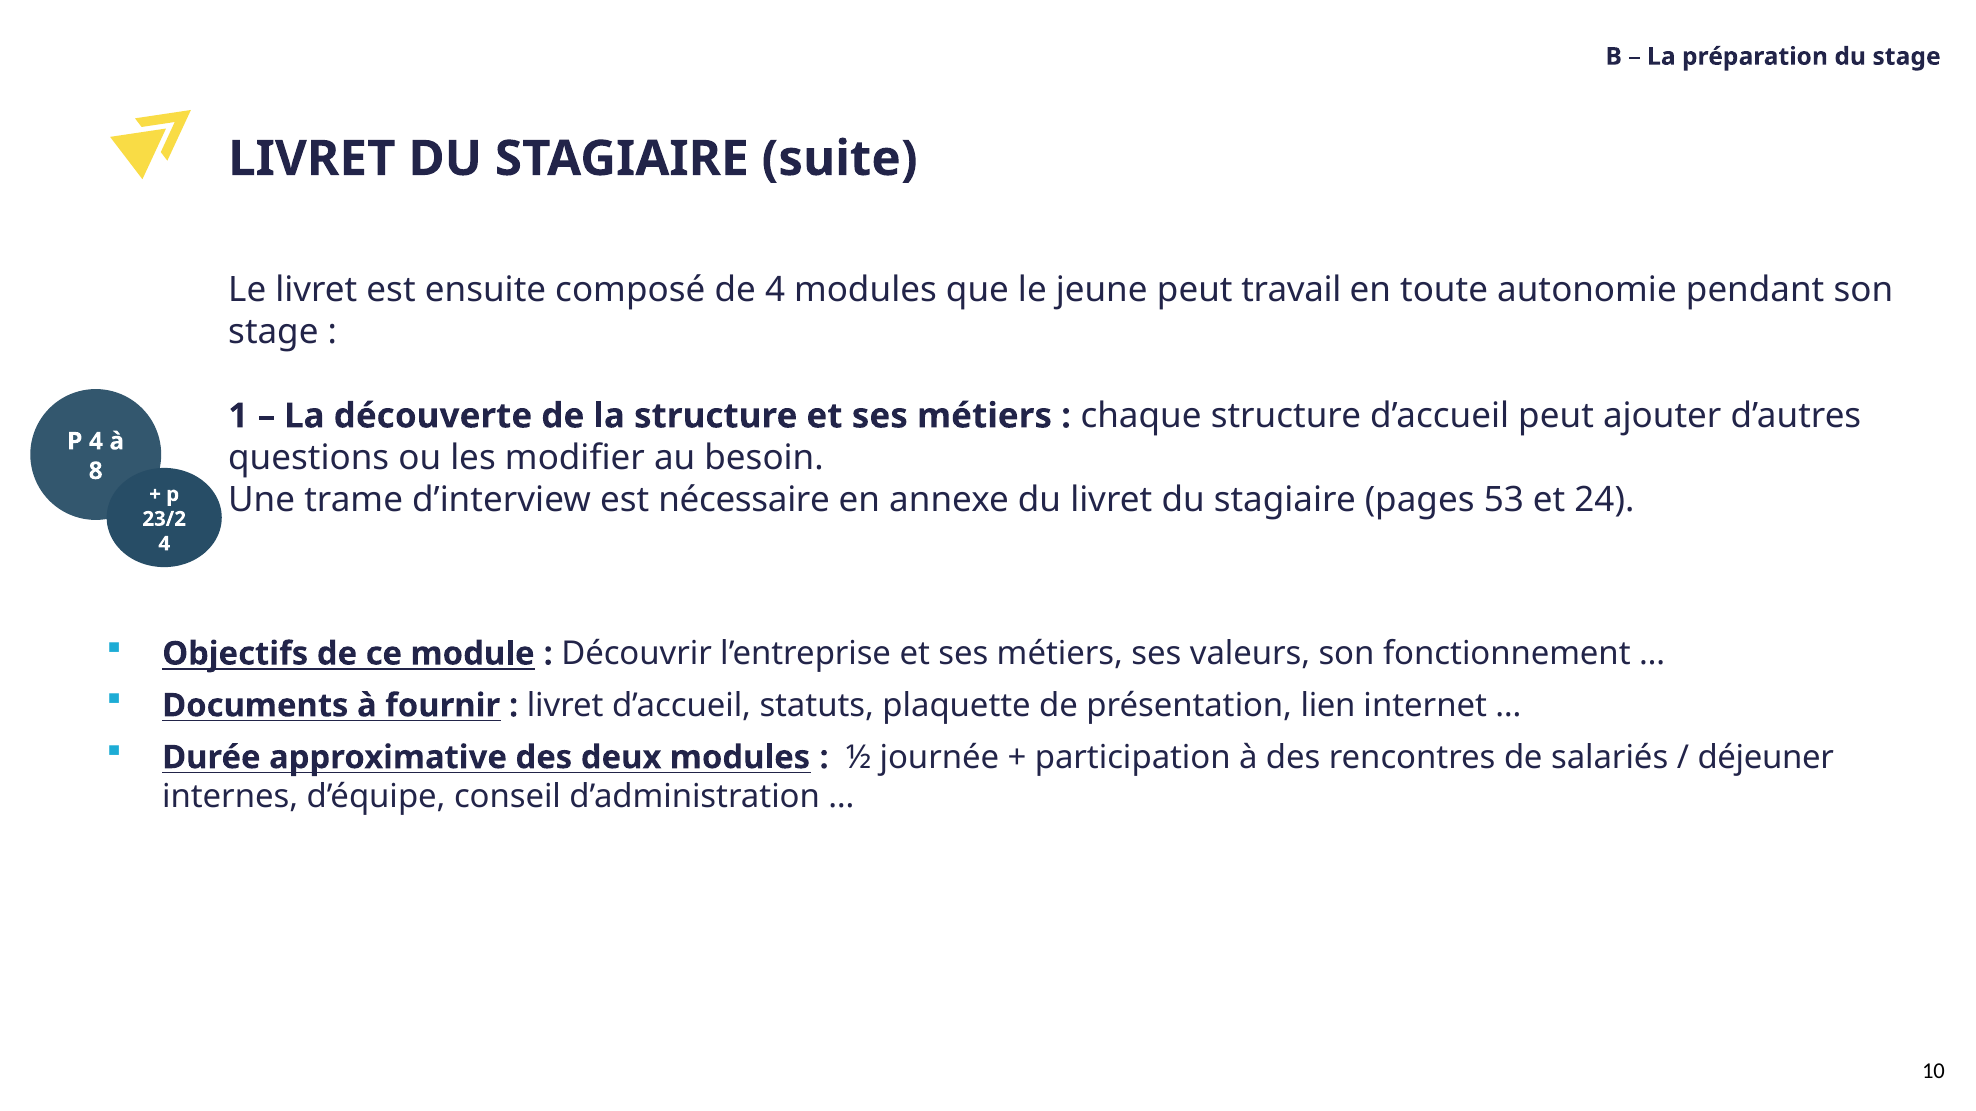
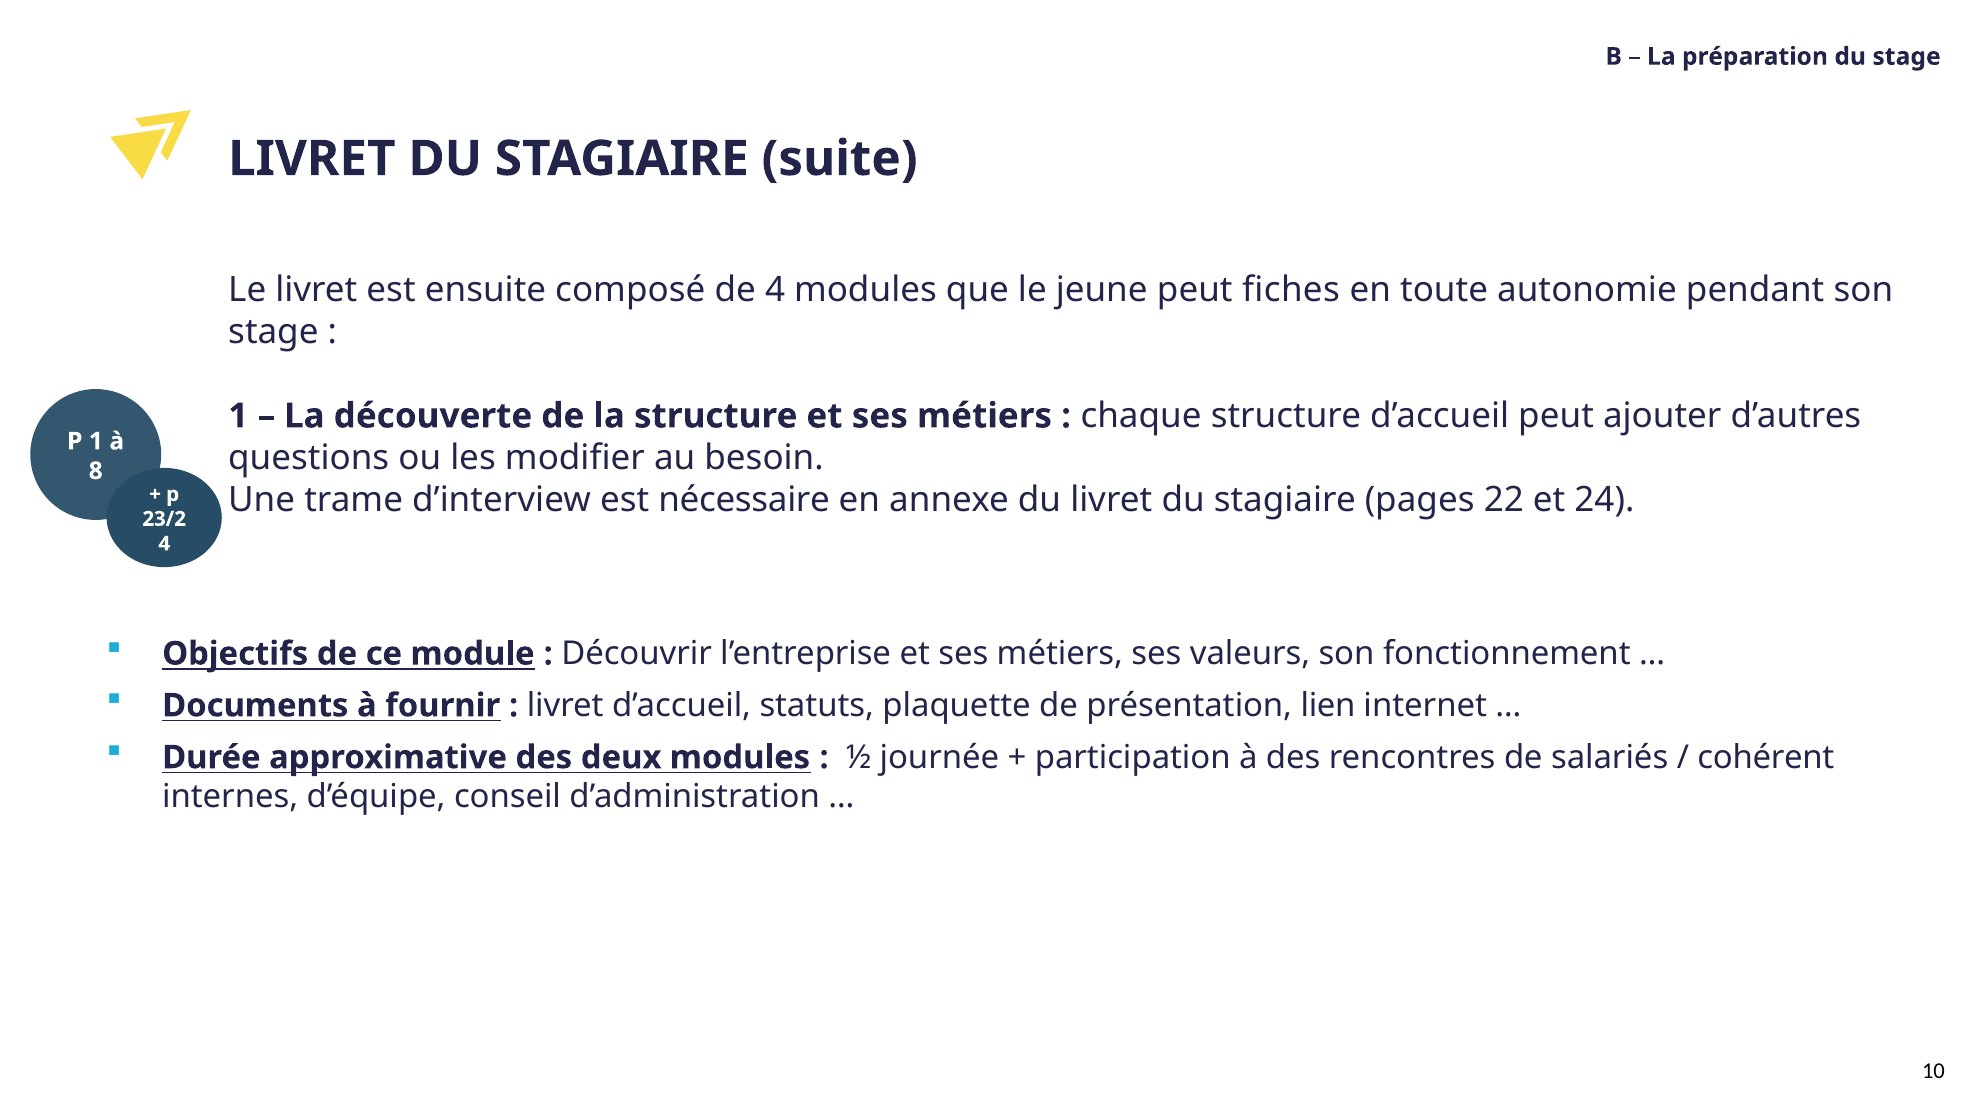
travail: travail -> fiches (1291, 290)
P 4: 4 -> 1 (96, 442)
53: 53 -> 22 (1504, 500)
déjeuner: déjeuner -> cohérent (1766, 758)
